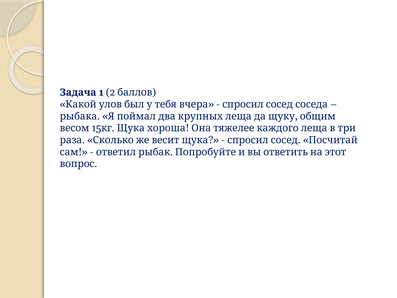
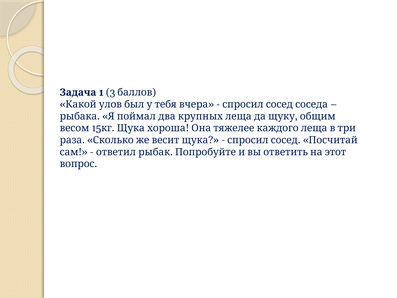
2: 2 -> 3 (111, 92)
